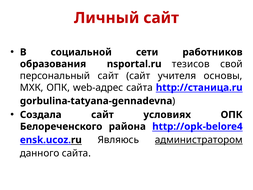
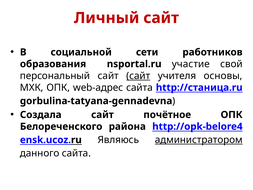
тезисов: тезисов -> участие (191, 64)
сайт underline: none -> present (138, 76)
условиях: условиях -> почётное (167, 115)
